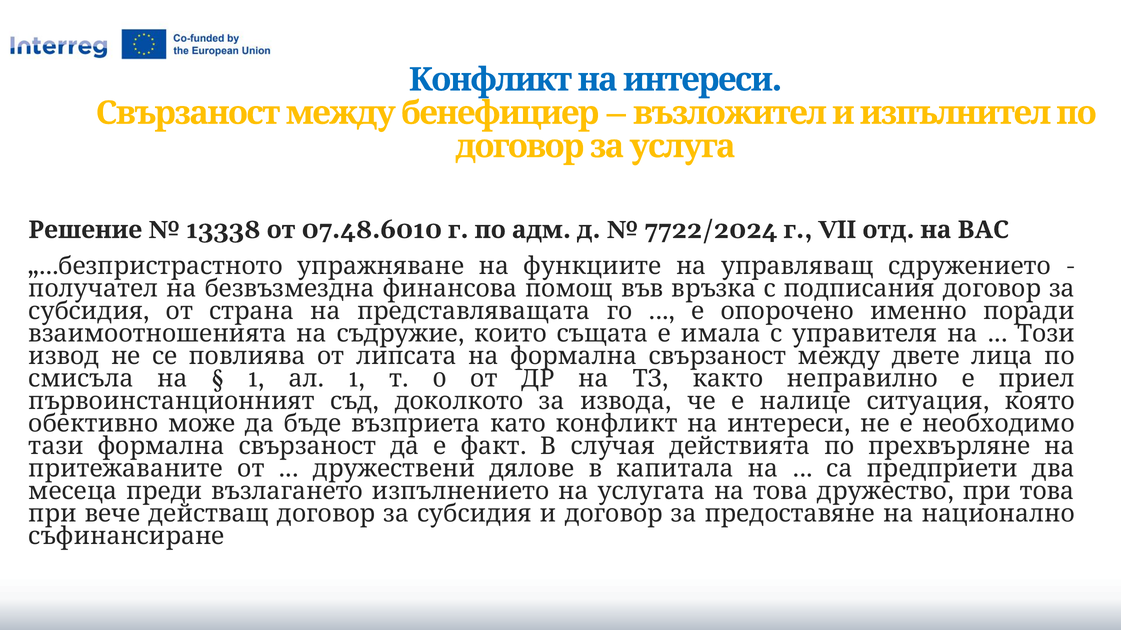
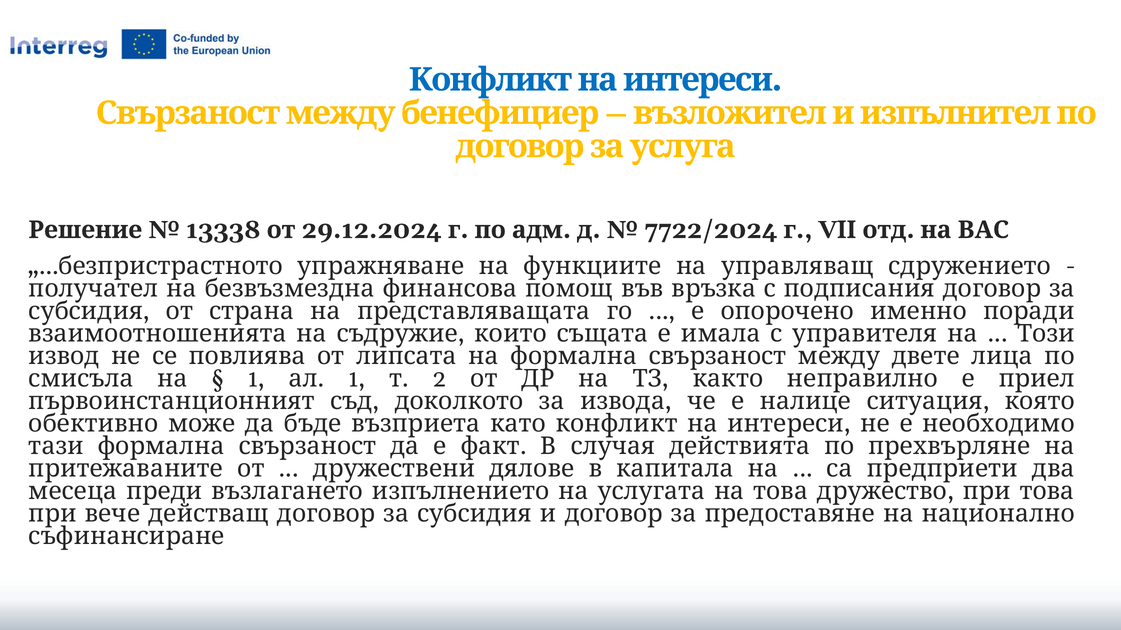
07.48.6010: 07.48.6010 -> 29.12.2024 (372, 230)
0: 0 -> 2 (440, 379)
